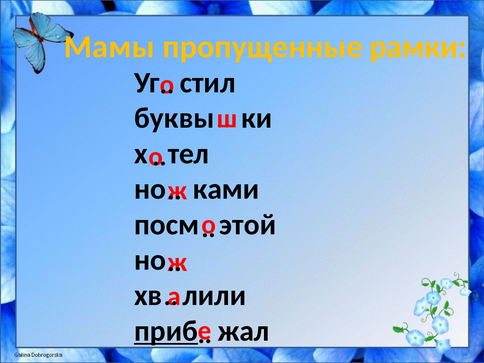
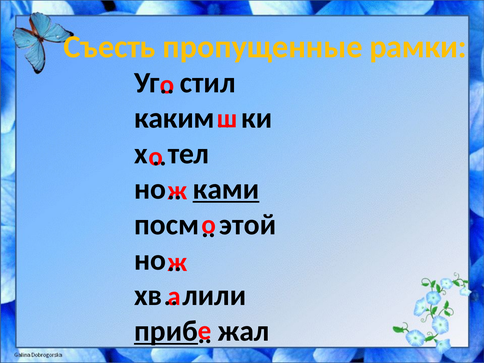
Мамы: Мамы -> Съесть (110, 47)
буквы: буквы -> каким (174, 118)
ками underline: none -> present (226, 189)
